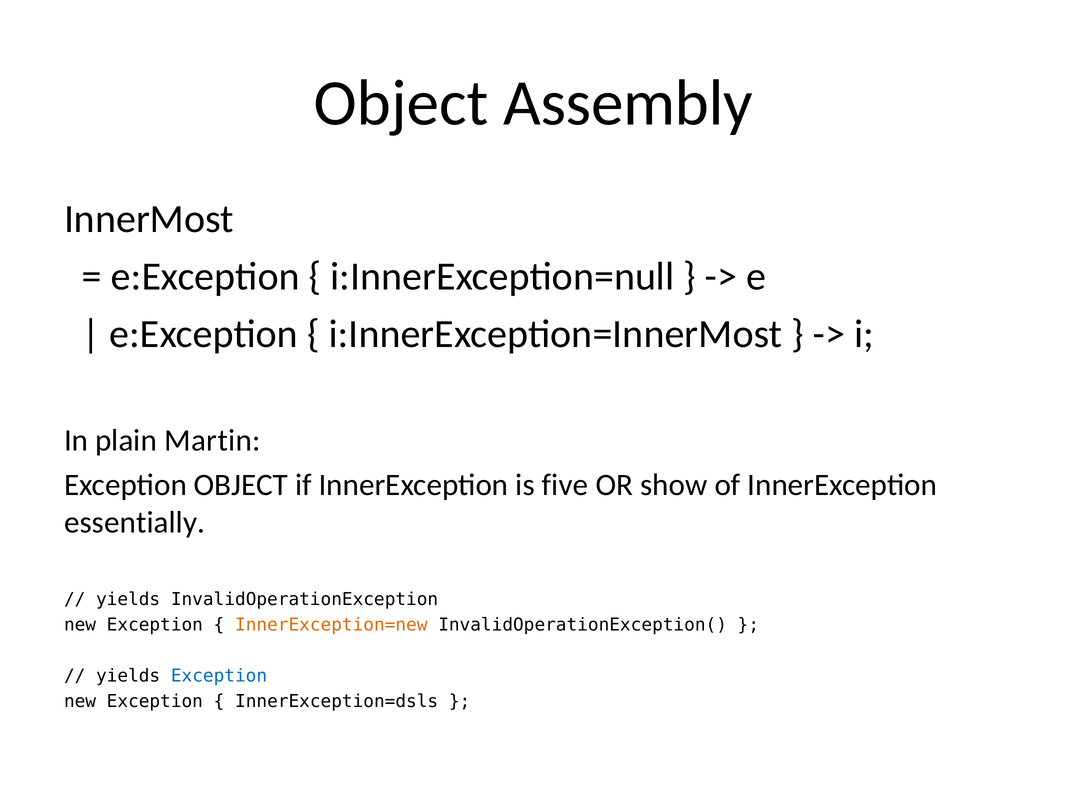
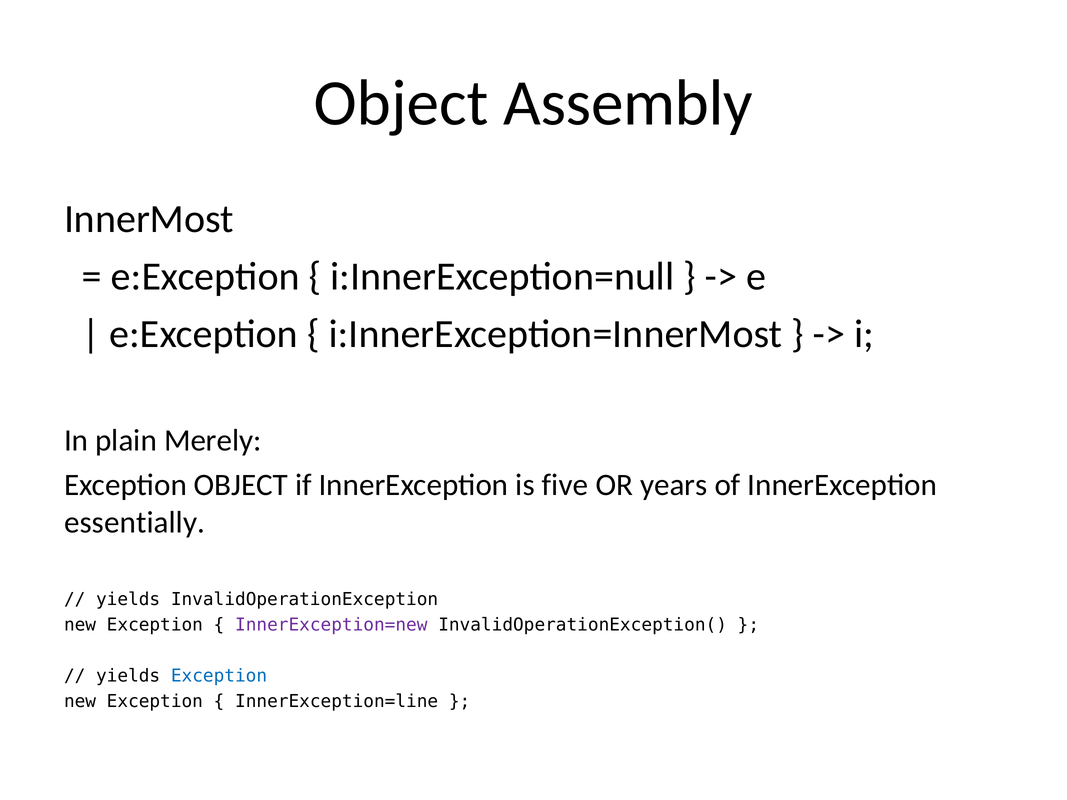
Martin: Martin -> Merely (213, 441)
show: show -> years (674, 485)
InnerException=new colour: orange -> purple (331, 625)
InnerException=dsls: InnerException=dsls -> InnerException=line (337, 702)
